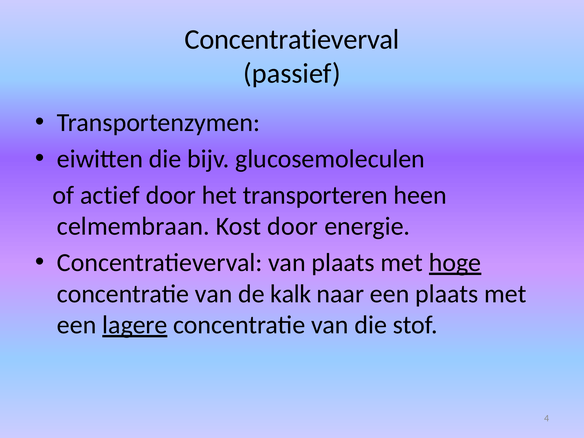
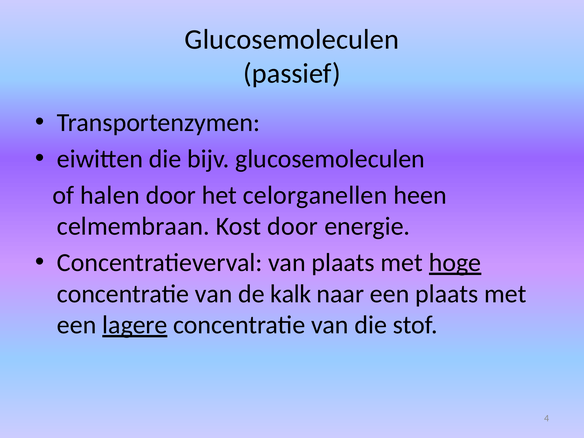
Concentratieverval: Concentratieverval -> Glucosemoleculen (292, 39)
actief: actief -> halen (110, 195)
transporteren: transporteren -> celorganellen (315, 195)
